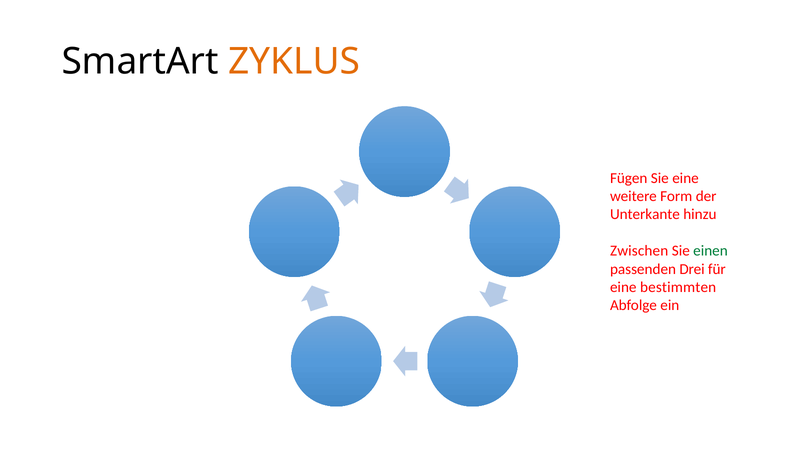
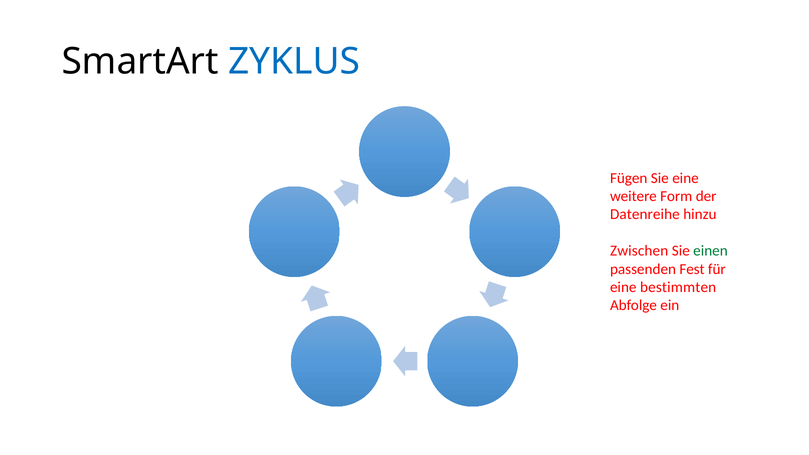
ZYKLUS colour: orange -> blue (294, 61)
Unterkante: Unterkante -> Datenreihe (645, 214)
Drei: Drei -> Fest (692, 269)
